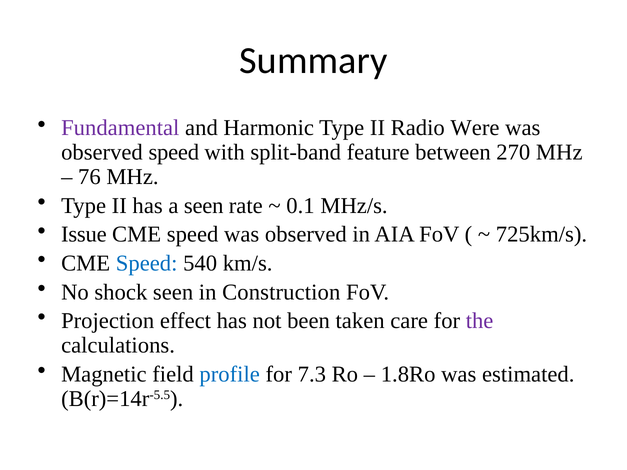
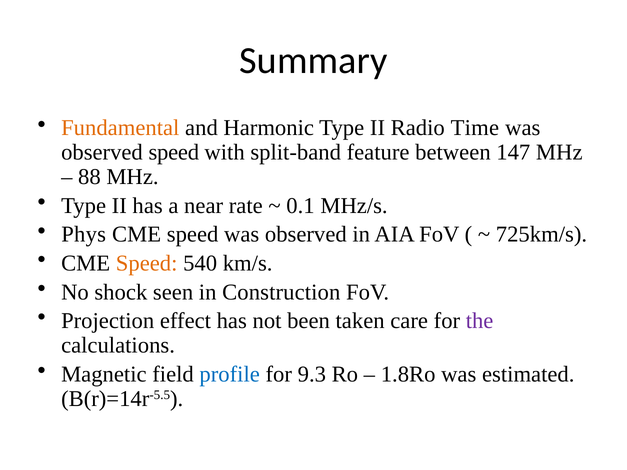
Fundamental colour: purple -> orange (120, 128)
Were: Were -> Time (475, 128)
270: 270 -> 147 (513, 152)
76: 76 -> 88 (89, 177)
a seen: seen -> near (204, 206)
Issue: Issue -> Phys (84, 235)
Speed colour: blue -> orange (147, 263)
7.3: 7.3 -> 9.3 (312, 374)
